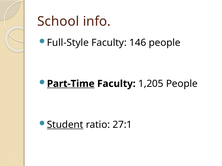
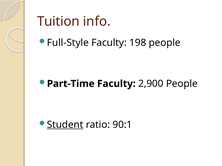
School: School -> Tuition (58, 21)
146: 146 -> 198 (138, 43)
Part-Time underline: present -> none (71, 84)
1,205: 1,205 -> 2,900 (151, 84)
27:1: 27:1 -> 90:1 (122, 125)
